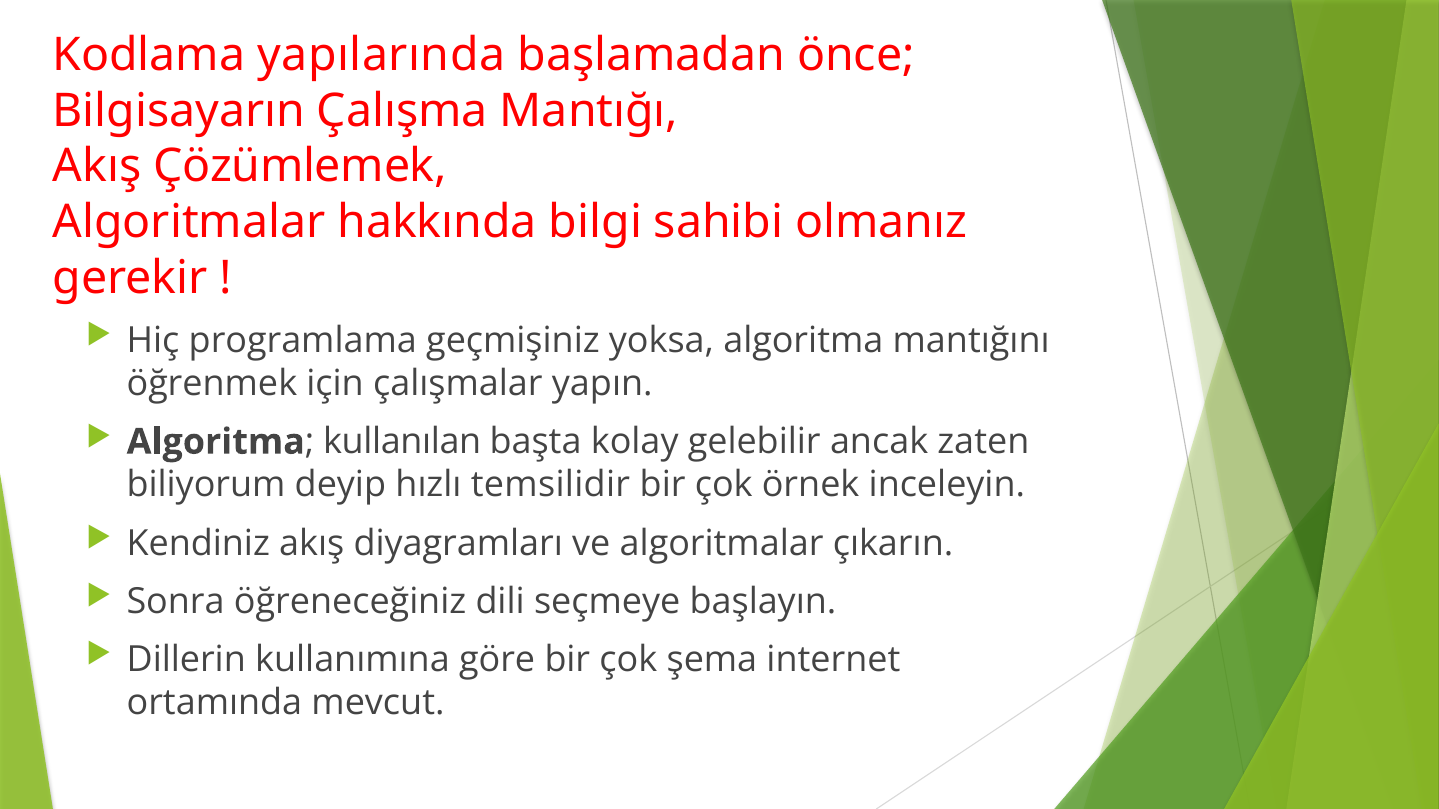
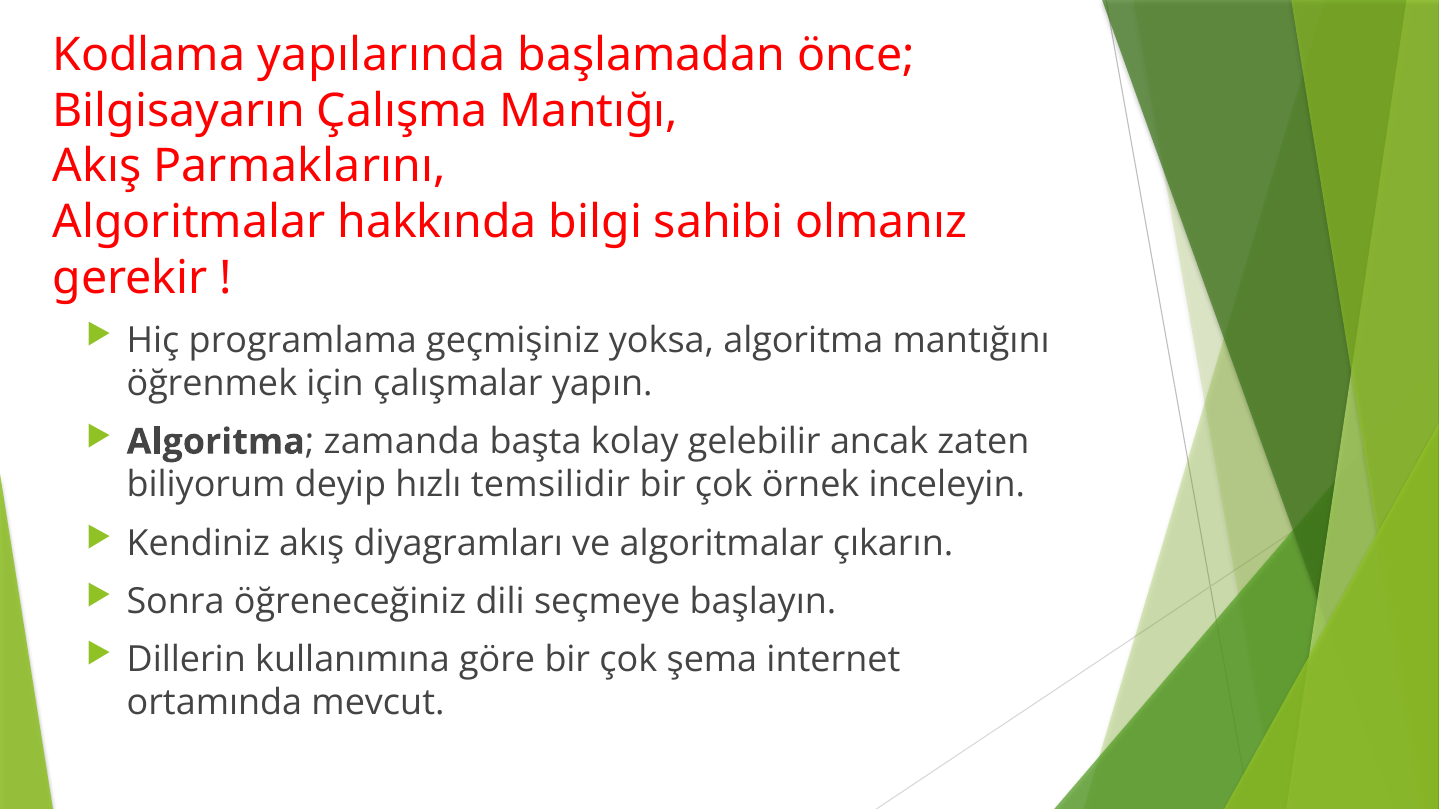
Çözümlemek: Çözümlemek -> Parmaklarını (300, 167)
kullanılan: kullanılan -> zamanda (402, 442)
